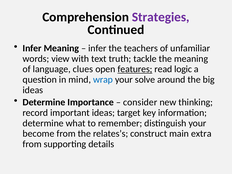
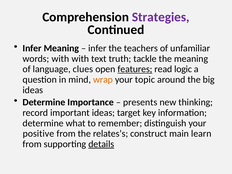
words view: view -> with (60, 59)
wrap colour: blue -> orange (103, 80)
solve: solve -> topic (145, 80)
consider: consider -> presents (140, 102)
become: become -> positive (38, 134)
extra: extra -> learn (201, 134)
details underline: none -> present (101, 144)
